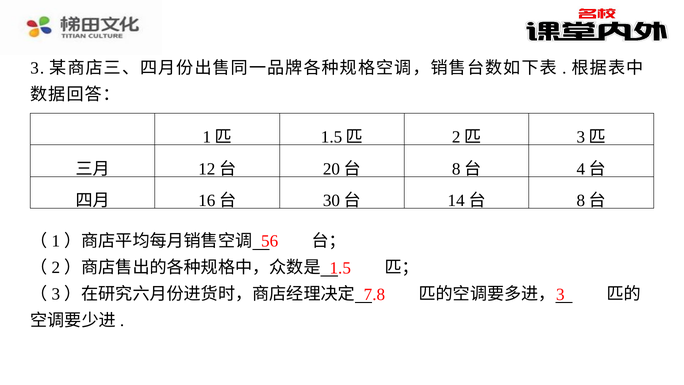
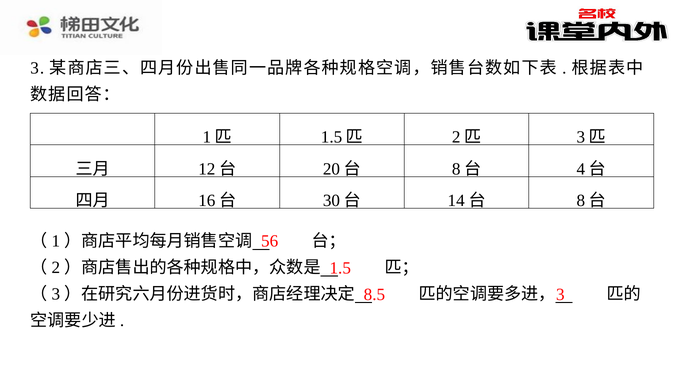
7.8: 7.8 -> 8.5 (374, 294)
